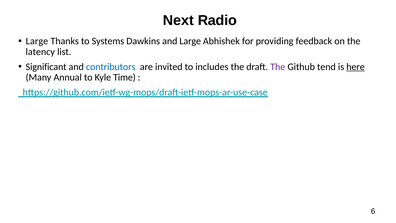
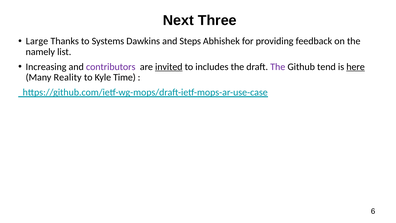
Radio: Radio -> Three (217, 20)
and Large: Large -> Steps (190, 41)
latency: latency -> namely (40, 52)
Significant: Significant -> Increasing (46, 67)
contributors colour: blue -> purple (111, 67)
invited underline: none -> present (169, 67)
Annual: Annual -> Reality (68, 77)
